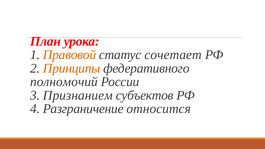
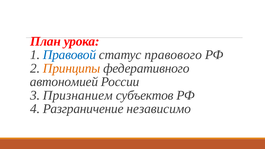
Правовой colour: orange -> blue (69, 55)
сочетает: сочетает -> правового (173, 55)
полномочий: полномочий -> автономией (64, 82)
относится: относится -> независимо (159, 109)
